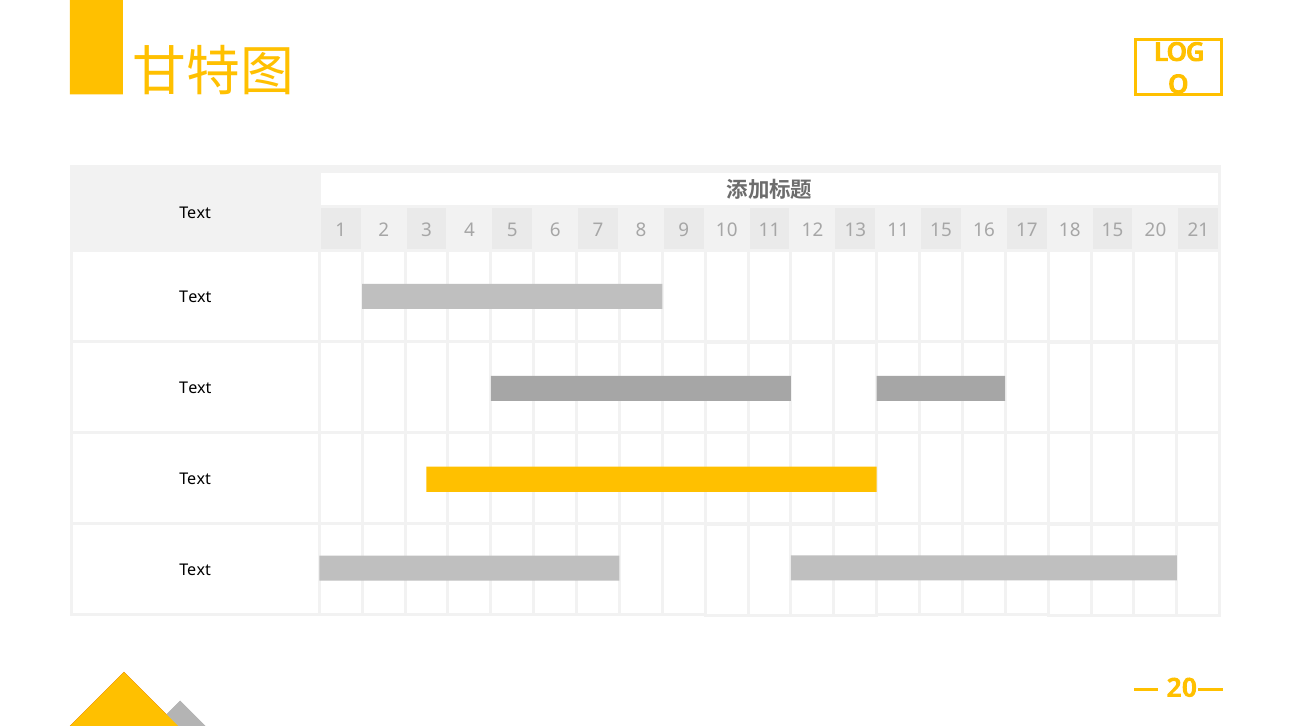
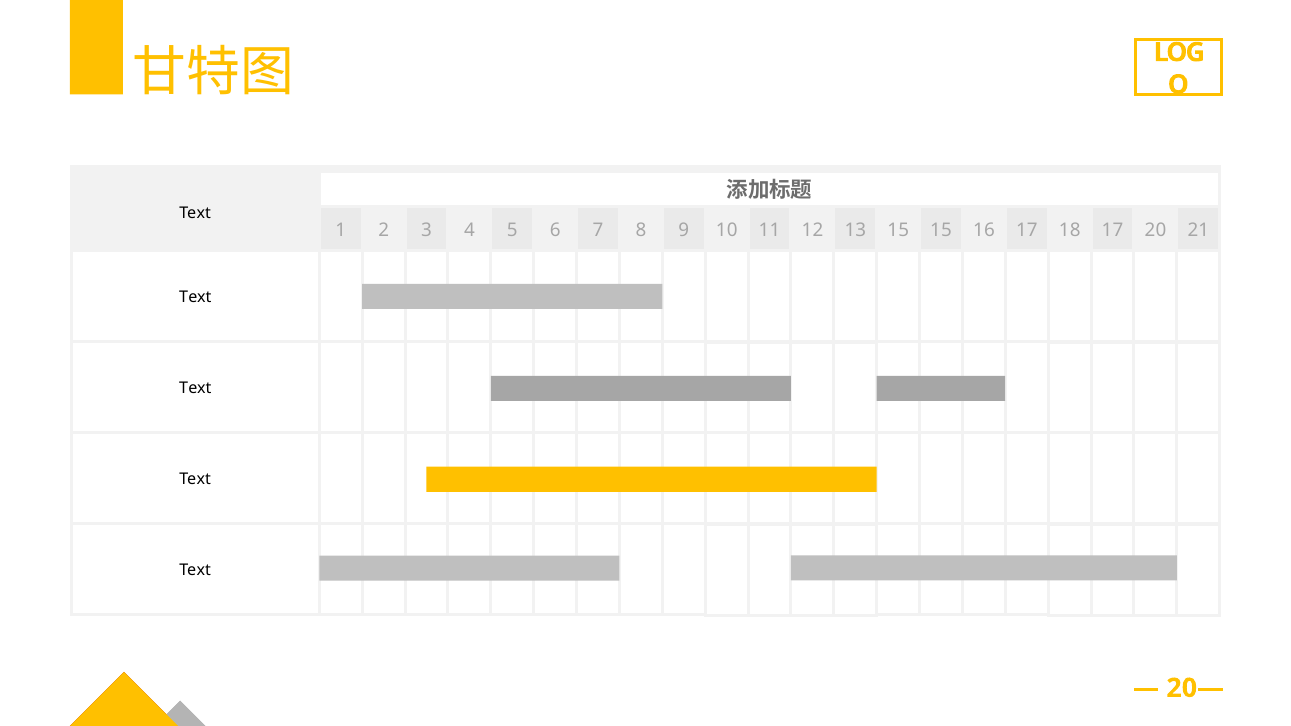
1: 1 -> 5 (904, 230)
5: 5 -> 7 (1118, 230)
